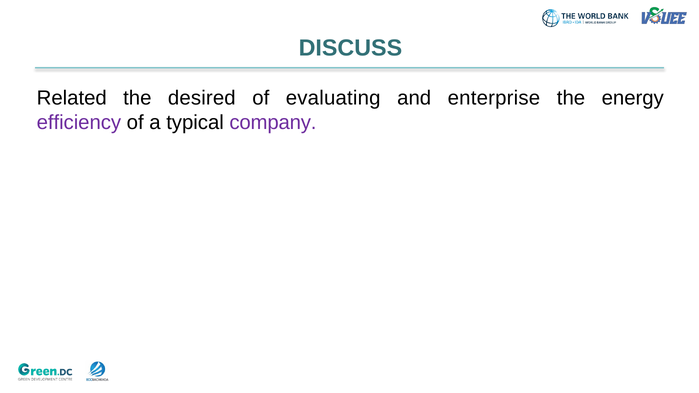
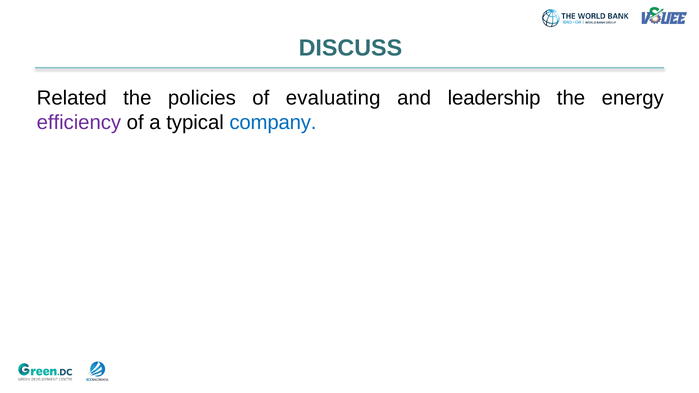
desired: desired -> policies (202, 98)
enterprise: enterprise -> leadership (494, 98)
company colour: purple -> blue (273, 122)
